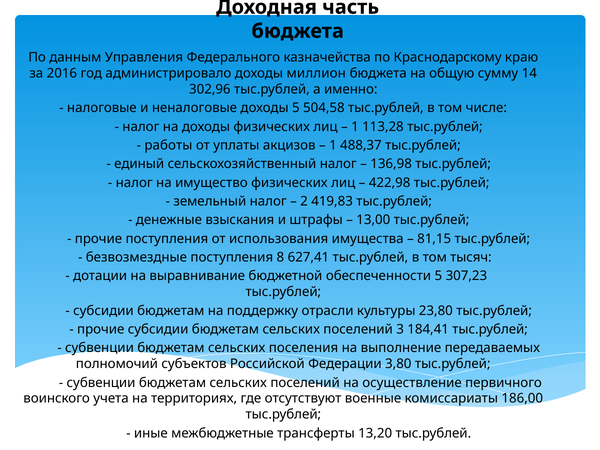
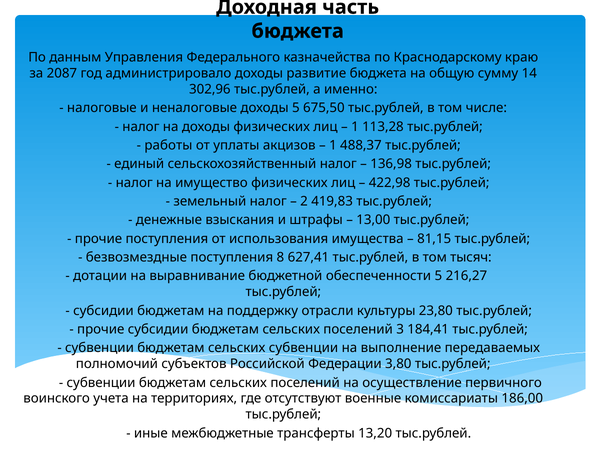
2016: 2016 -> 2087 (62, 73)
миллион: миллион -> развитие (316, 73)
504,58: 504,58 -> 675,50 (324, 108)
307,23: 307,23 -> 216,27 (466, 276)
сельских поселения: поселения -> субвенции (304, 348)
